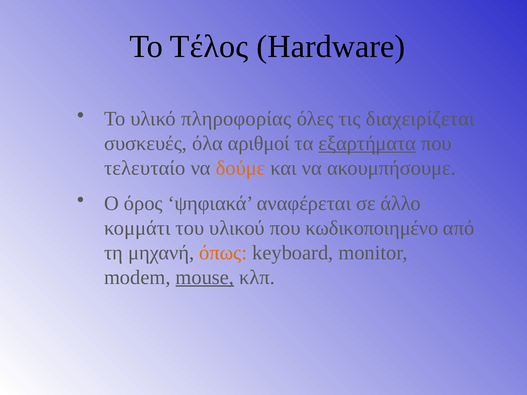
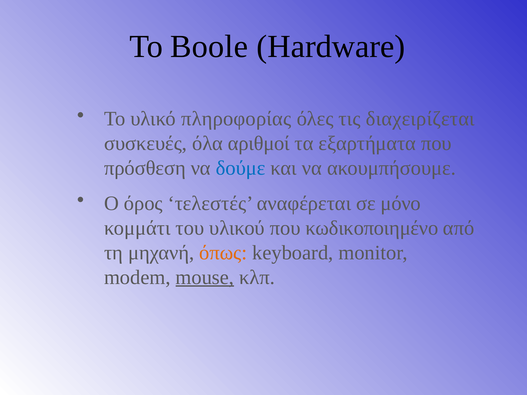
Τέλος: Τέλος -> Boole (209, 47)
εξαρτήματα underline: present -> none (367, 143)
τελευταίο: τελευταίο -> πρόσθεση (145, 168)
δούμε colour: orange -> blue (241, 168)
ψηφιακά: ψηφιακά -> τελεστές (211, 204)
άλλο: άλλο -> μόνο (401, 204)
